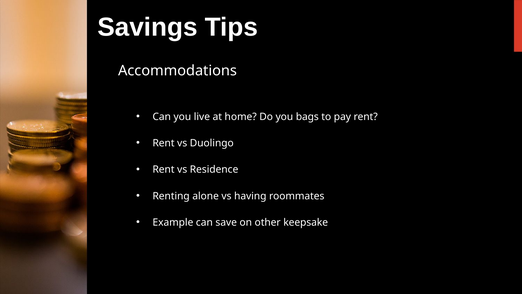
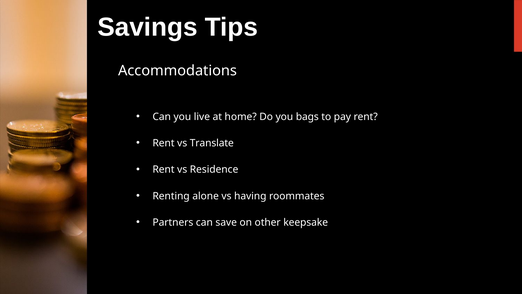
Duolingo: Duolingo -> Translate (212, 143)
Example: Example -> Partners (173, 222)
